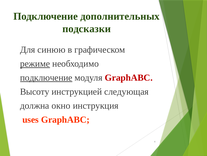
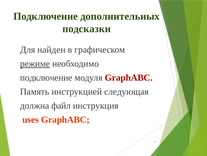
синюю: синюю -> найден (51, 49)
подключение underline: present -> none (46, 77)
Высоту: Высоту -> Память (35, 91)
окно: окно -> файл (61, 105)
